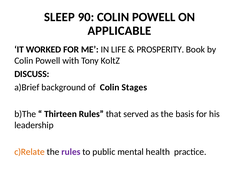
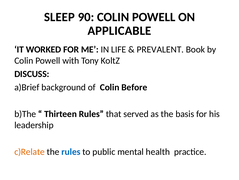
PROSPERITY: PROSPERITY -> PREVALENT (160, 49)
Stages: Stages -> Before (134, 87)
rules colour: purple -> blue (71, 151)
